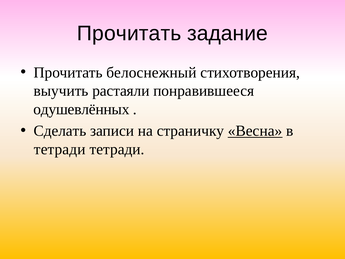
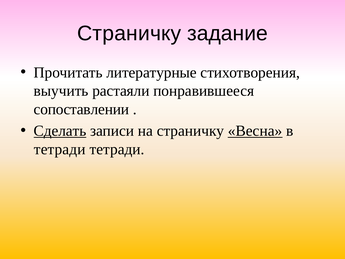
Прочитать: Прочитать -> Страничку (129, 33)
белоснежный: белоснежный -> литературные (152, 72)
одушевлённых: одушевлённых -> сопоставлении (81, 109)
Сделать underline: none -> present (60, 131)
